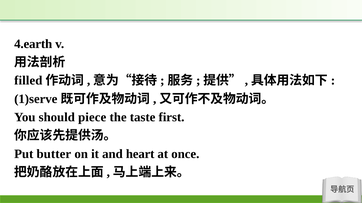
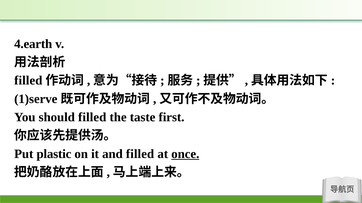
should piece: piece -> filled (92, 117)
butter: butter -> plastic (54, 154)
and heart: heart -> filled (140, 154)
once underline: none -> present (185, 154)
